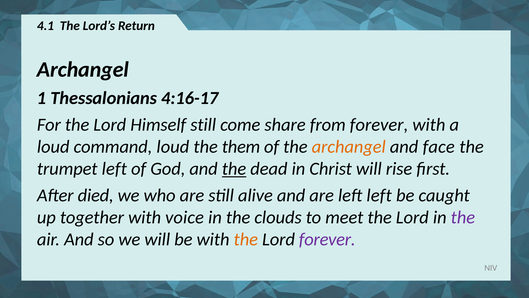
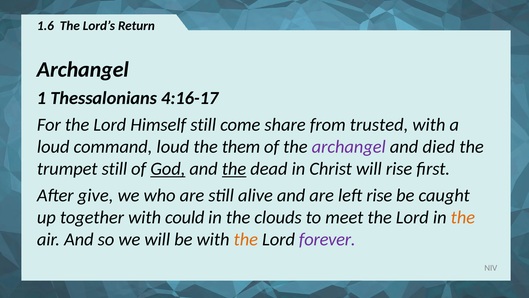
4.1: 4.1 -> 1.6 (45, 26)
from forever: forever -> trusted (379, 125)
archangel colour: orange -> purple (349, 147)
face: face -> died (439, 147)
trumpet left: left -> still (114, 169)
God underline: none -> present (168, 169)
died: died -> give (96, 196)
left left: left -> rise (379, 196)
voice: voice -> could (185, 218)
the colour: purple -> orange (463, 218)
